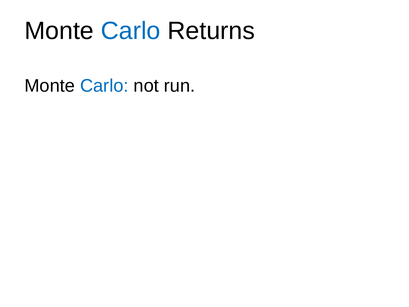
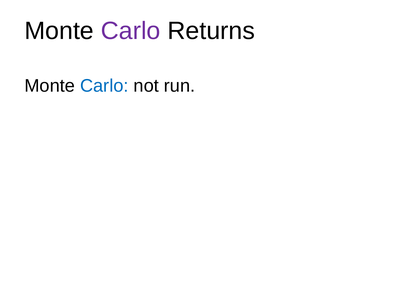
Carlo colour: blue -> purple (131, 31)
